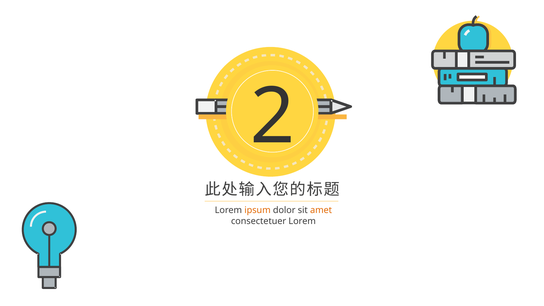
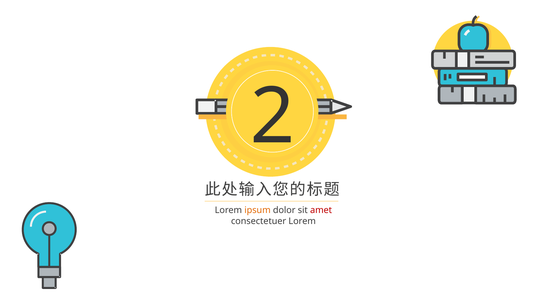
amet colour: orange -> red (321, 210)
